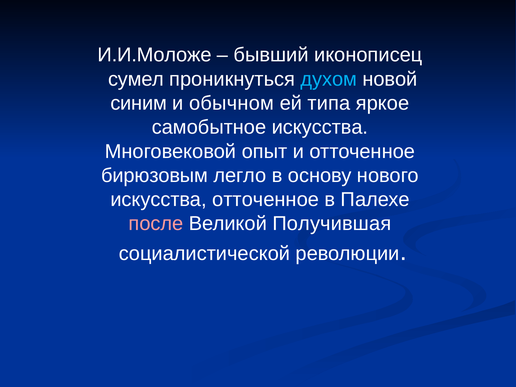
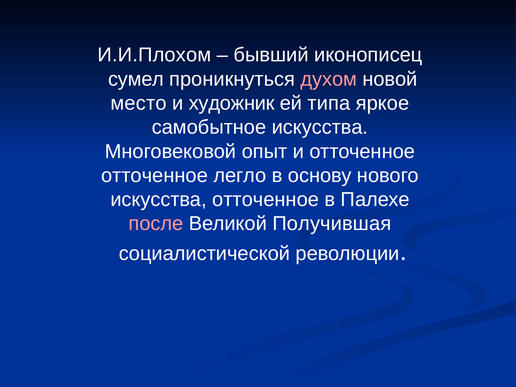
И.И.Моложе: И.И.Моложе -> И.И.Плохом (154, 55)
духом colour: light blue -> pink (329, 79)
синим: синим -> место (139, 103)
обычном: обычном -> художник (232, 103)
бирюзовым: бирюзовым -> отточенное (154, 176)
